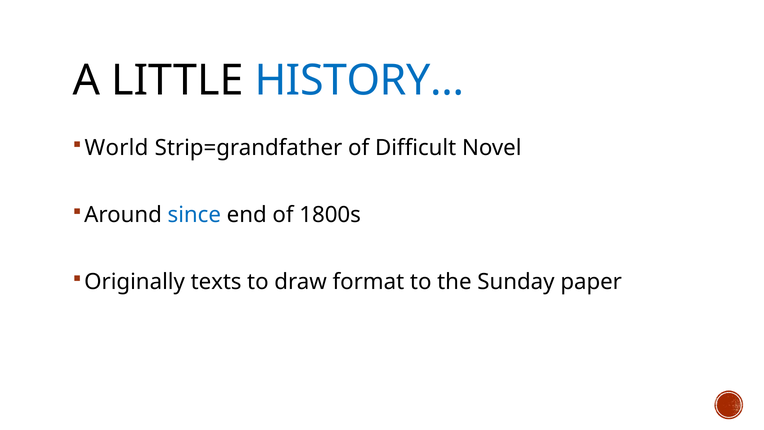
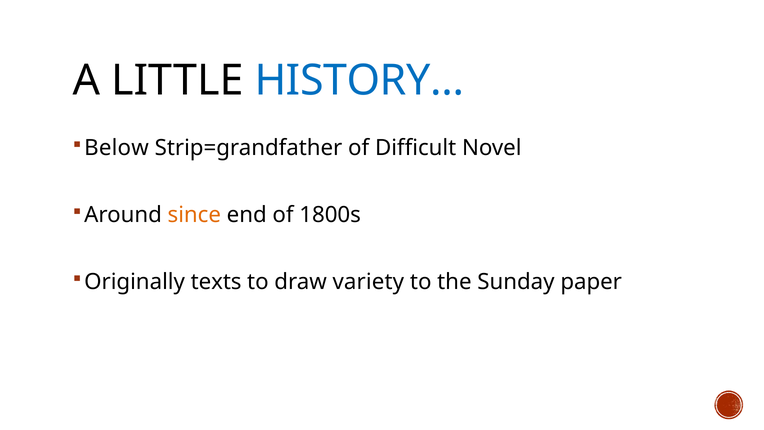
World: World -> Below (117, 148)
since colour: blue -> orange (194, 215)
format: format -> variety (368, 282)
